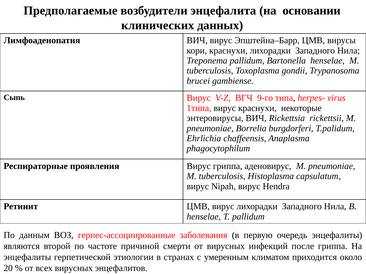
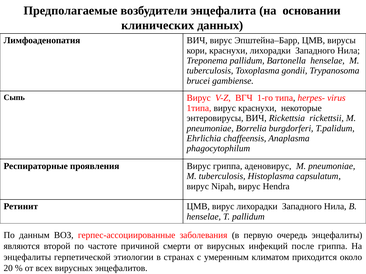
9-го: 9-го -> 1-го (265, 98)
